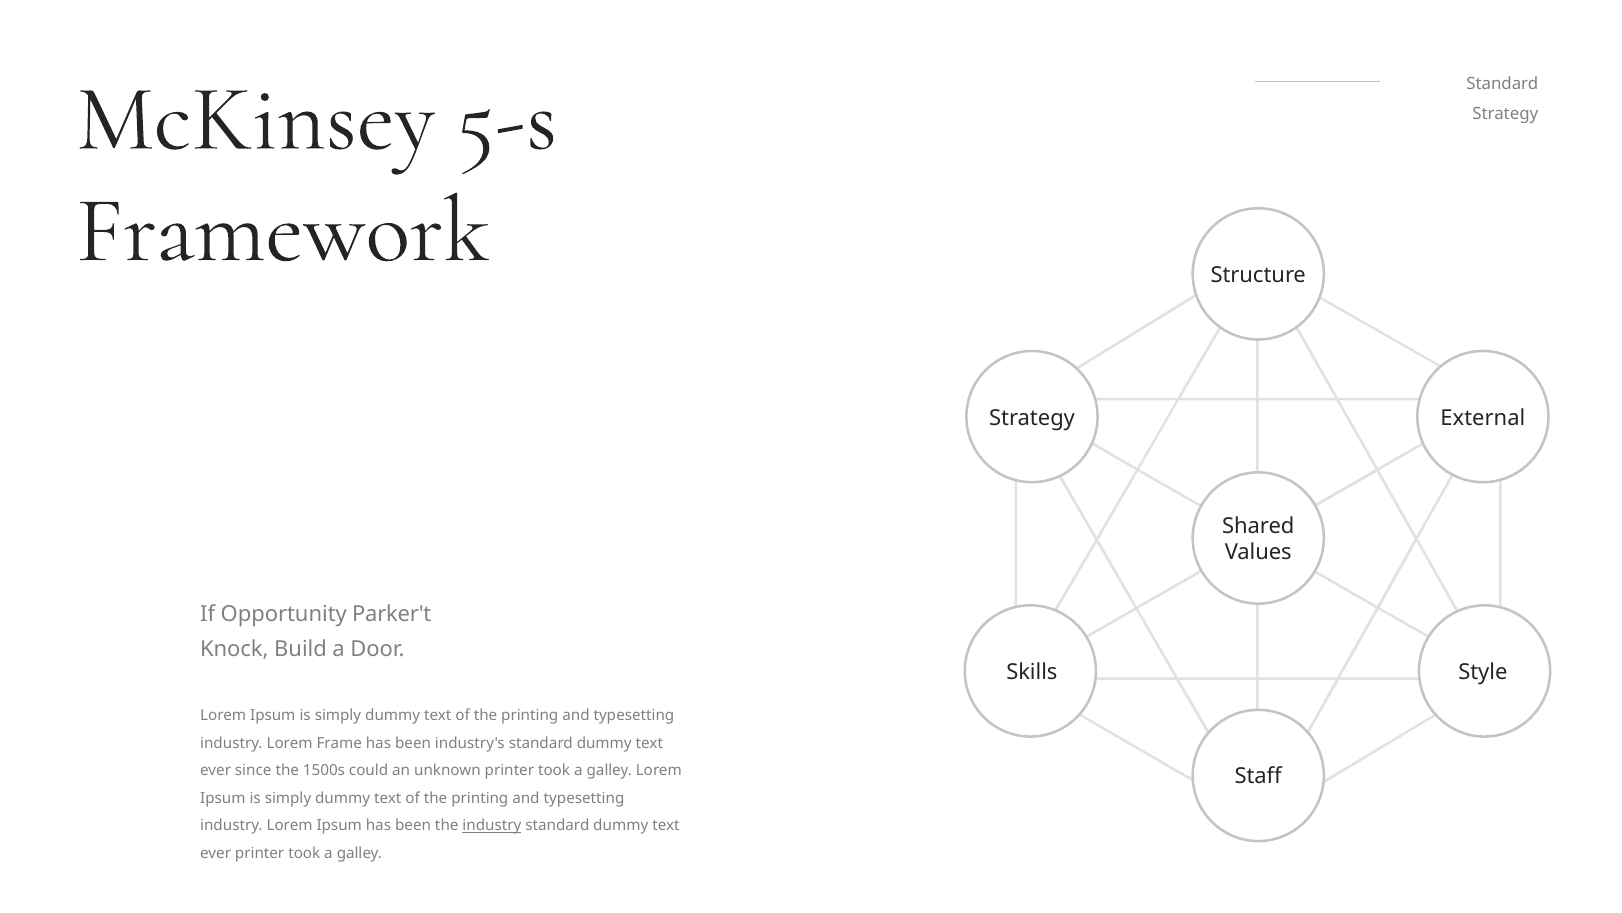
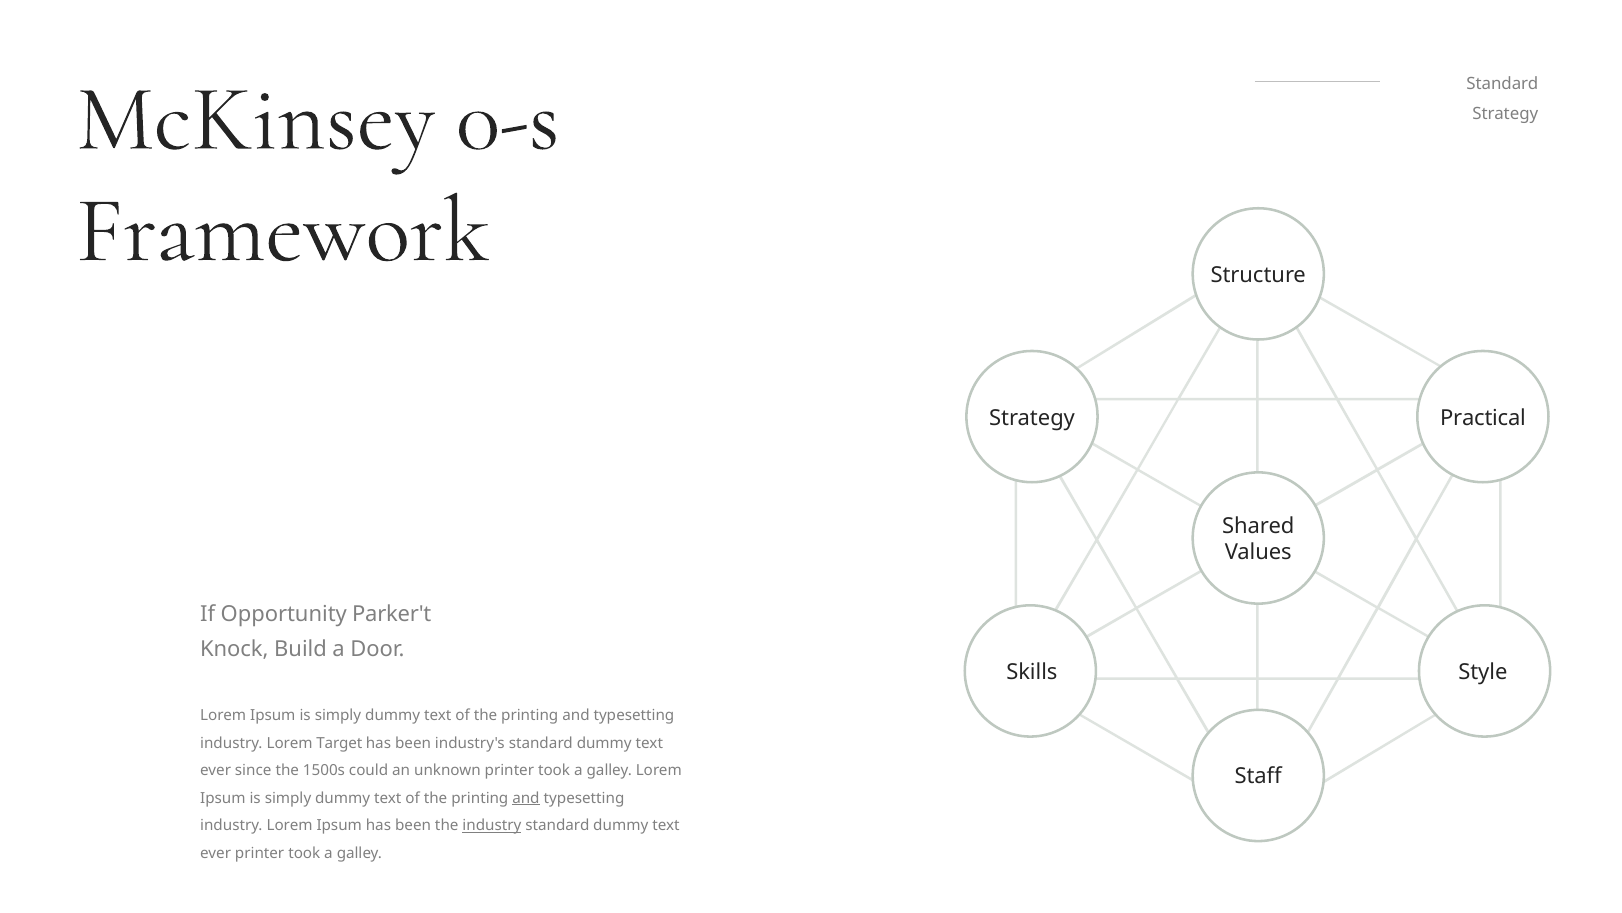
5-s: 5-s -> 0-s (508, 118)
External: External -> Practical (1483, 418)
Frame: Frame -> Target (339, 743)
and underline: none -> present (526, 798)
